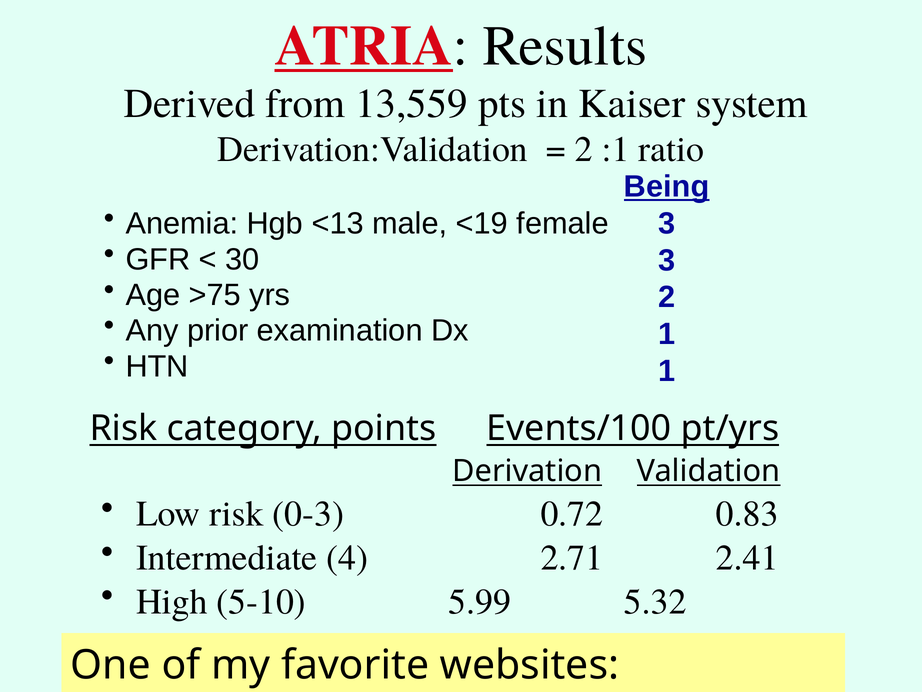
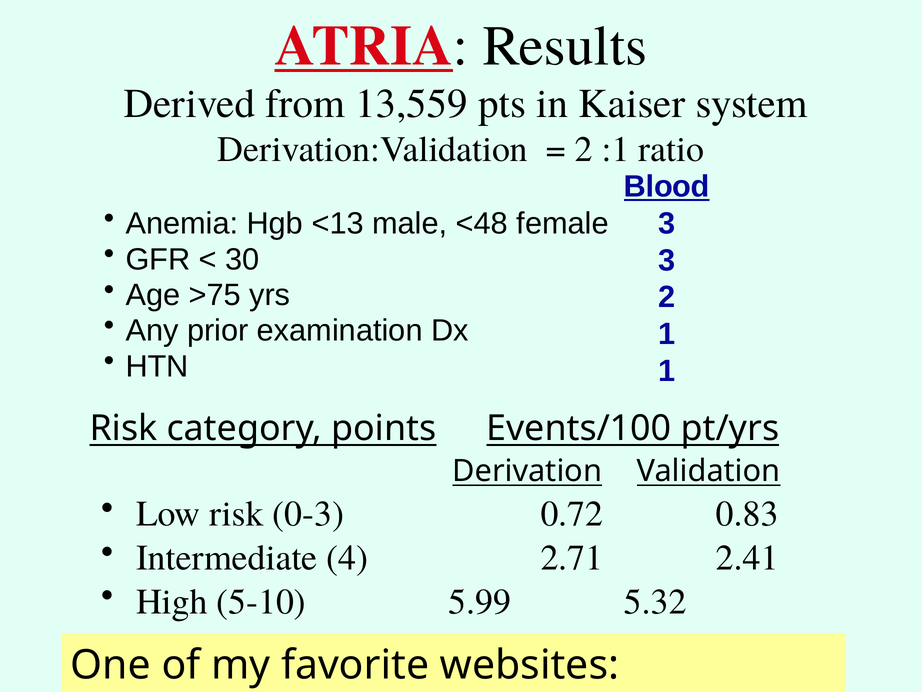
Being: Being -> Blood (667, 186)
<19: <19 -> <48 (482, 224)
